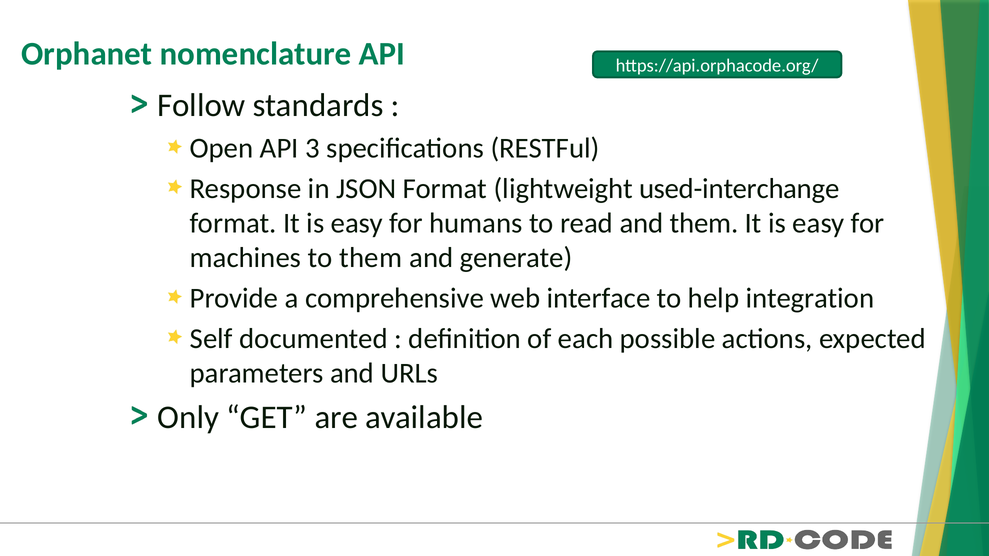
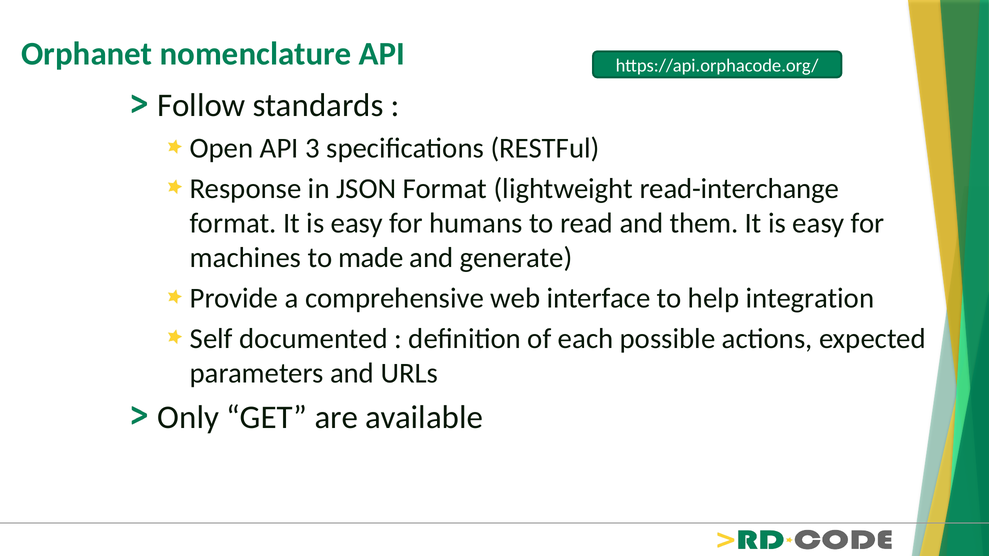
used-interchange: used-interchange -> read-interchange (739, 189)
to them: them -> made (371, 258)
